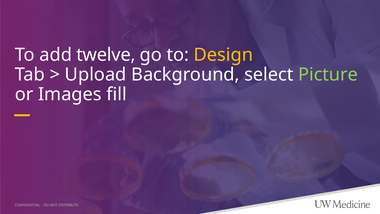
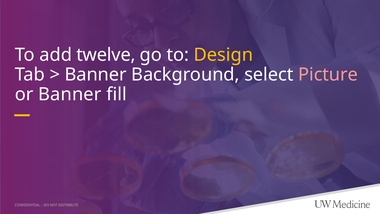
Upload: Upload -> Banner (96, 75)
Picture colour: light green -> pink (328, 75)
or Images: Images -> Banner (70, 94)
